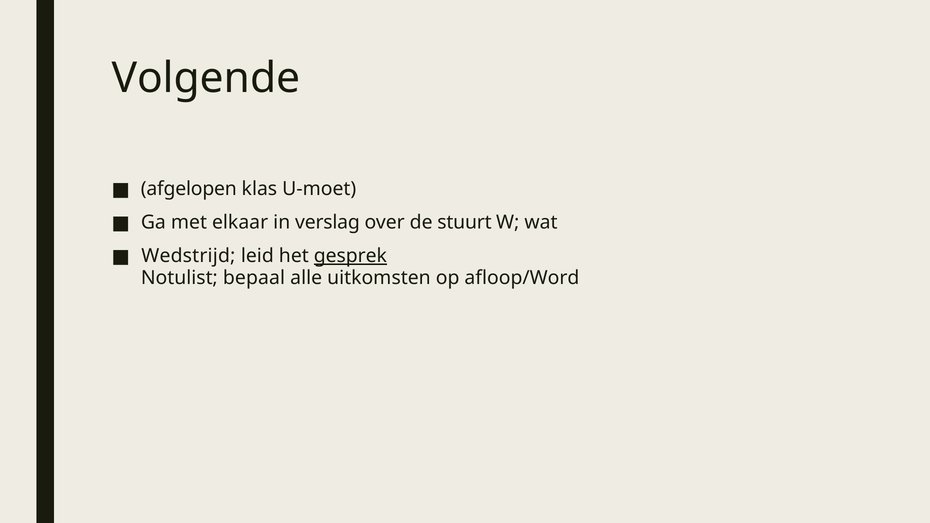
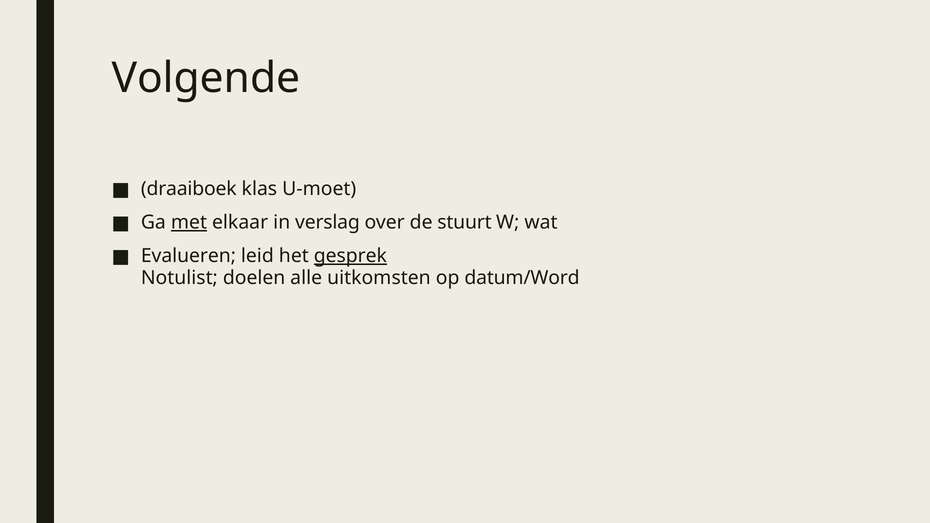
afgelopen: afgelopen -> draaiboek (189, 189)
met underline: none -> present (189, 222)
Wedstrijd: Wedstrijd -> Evalueren (188, 256)
bepaal: bepaal -> doelen (254, 278)
afloop/Word: afloop/Word -> datum/Word (522, 278)
